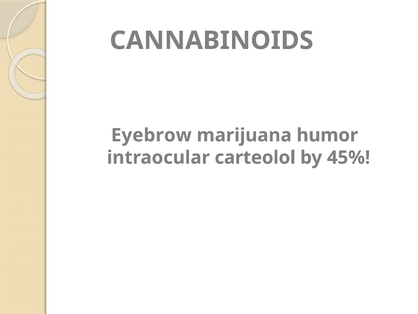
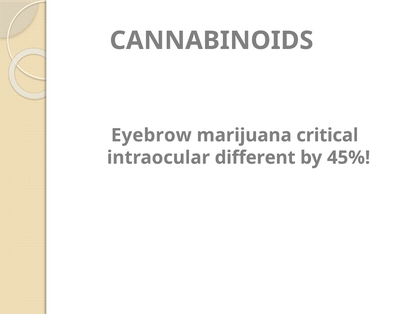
humor: humor -> critical (327, 135)
carteolol: carteolol -> different (255, 157)
